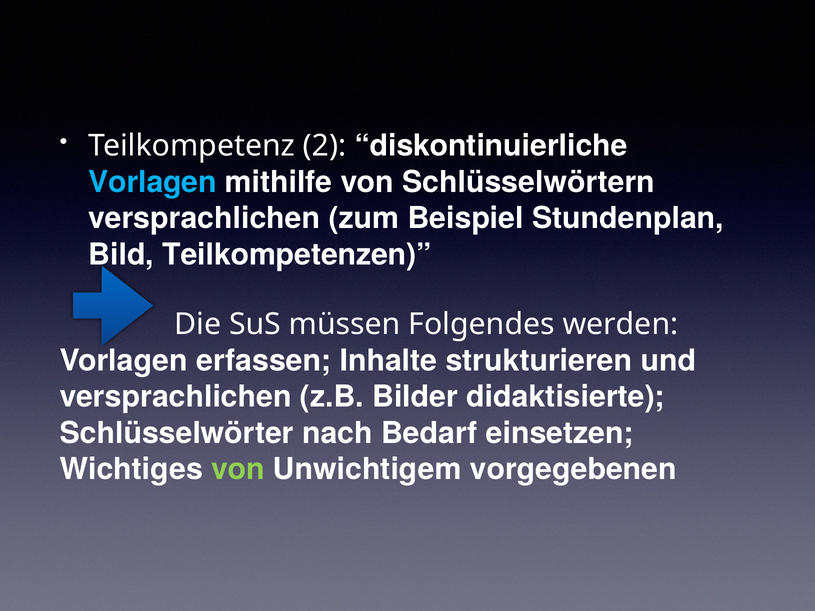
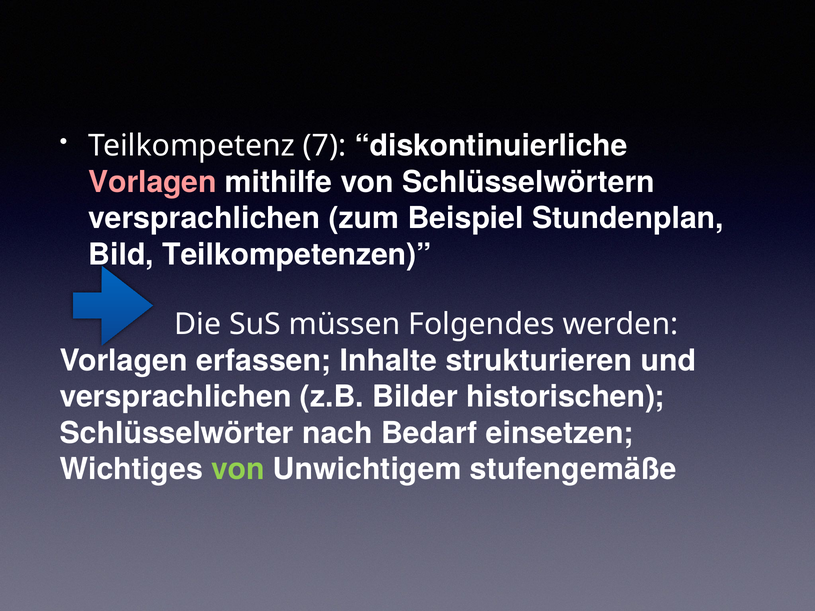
2: 2 -> 7 (325, 146)
Vorlagen colour: light blue -> pink (152, 182)
didaktisierte: didaktisierte -> historischen (566, 397)
vorgegebenen: vorgegebenen -> stufengemäße (573, 470)
